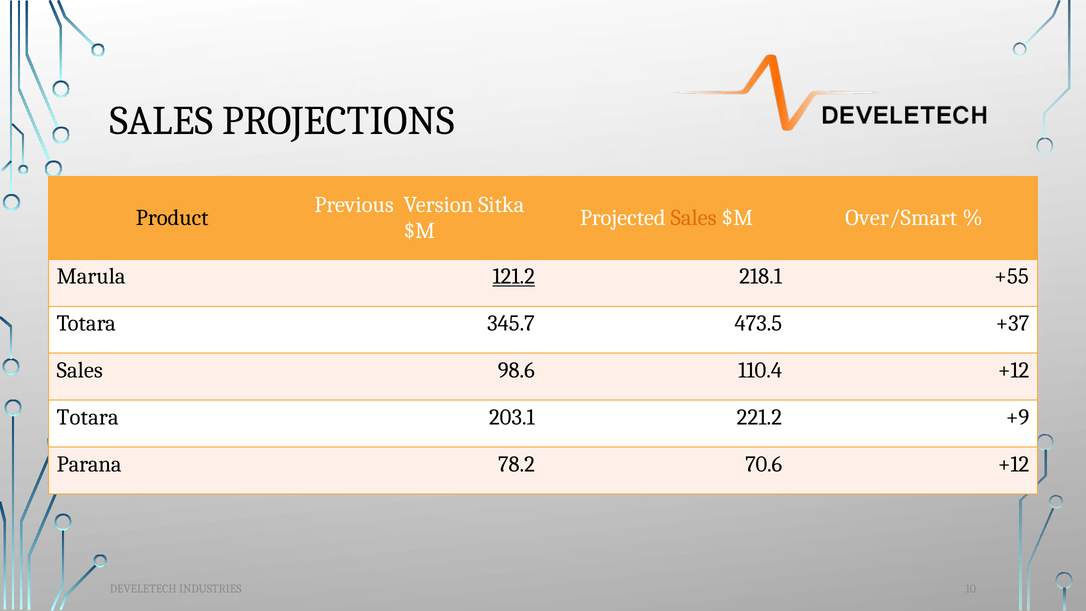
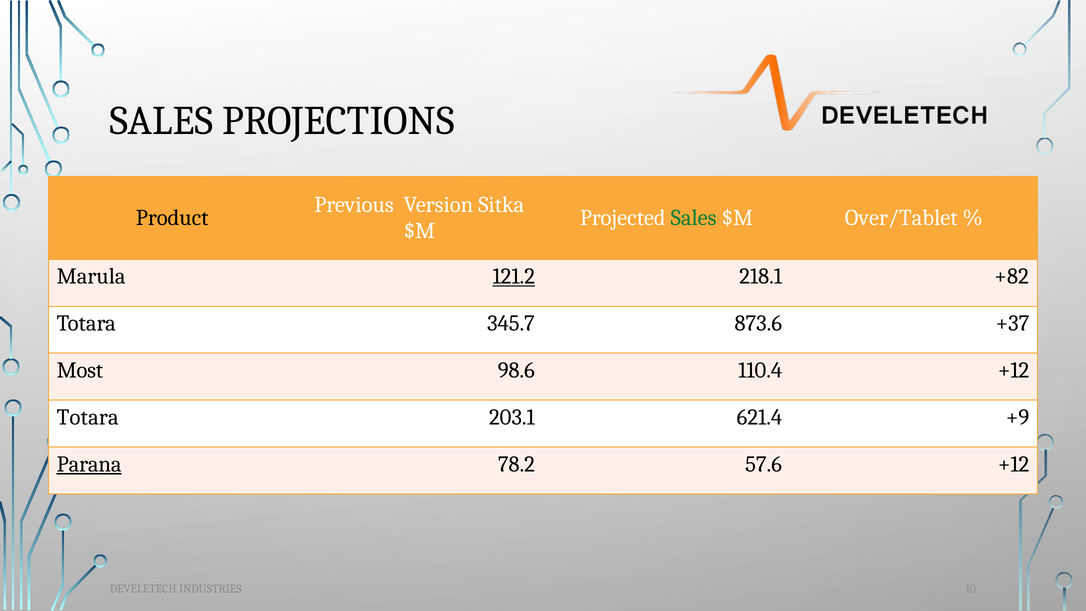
Sales colour: orange -> green (694, 218)
Over/Smart: Over/Smart -> Over/Tablet (901, 218)
+55: +55 -> +82 (1012, 276)
473.5: 473.5 -> 873.6 (758, 323)
Sales: Sales -> Most (80, 370)
221.2: 221.2 -> 621.4 (759, 417)
Parana underline: none -> present (89, 464)
70.6: 70.6 -> 57.6 (764, 464)
